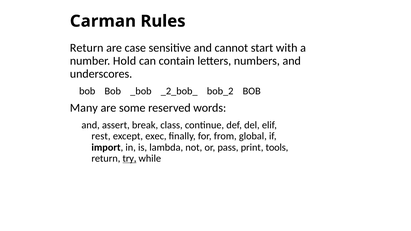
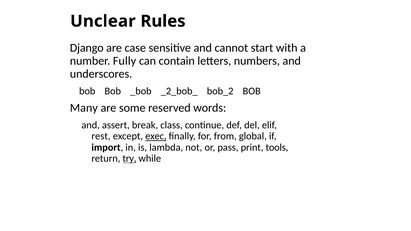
Carman: Carman -> Unclear (103, 21)
Return: Return -> Django (87, 48)
Hold: Hold -> Fully (125, 61)
exec underline: none -> present (156, 136)
